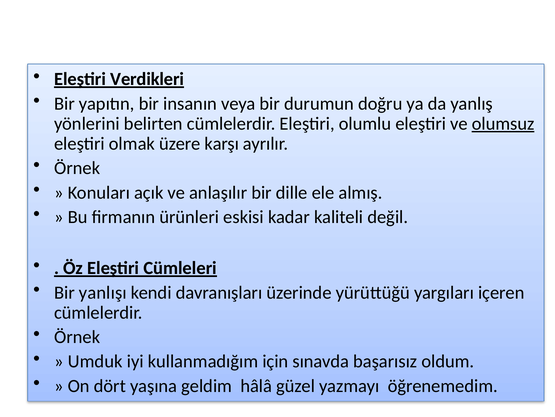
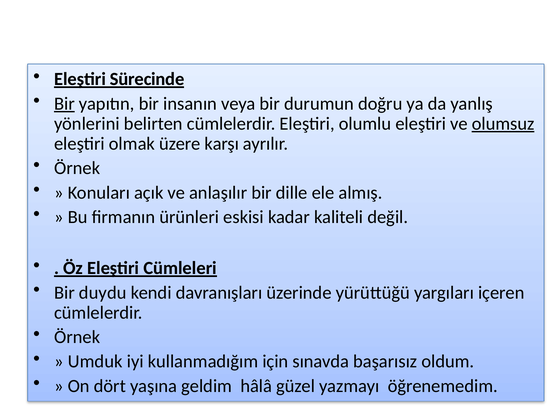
Verdikleri: Verdikleri -> Sürecinde (147, 79)
Bir underline: none -> present (64, 103)
yanlışı: yanlışı -> duydu (103, 292)
